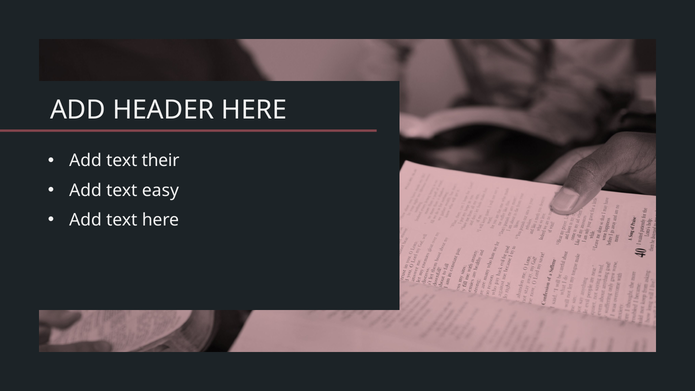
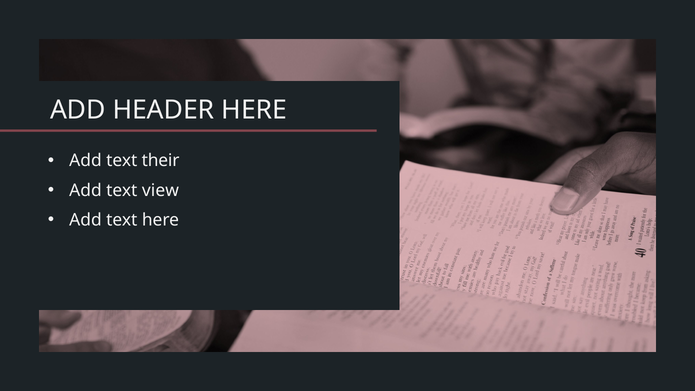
easy: easy -> view (160, 190)
